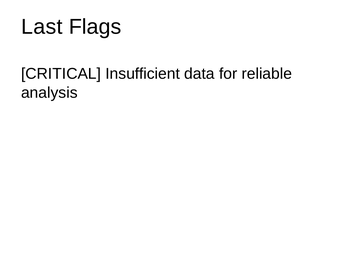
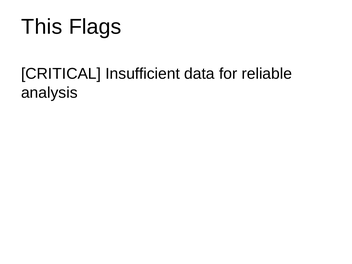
Last: Last -> This (42, 27)
